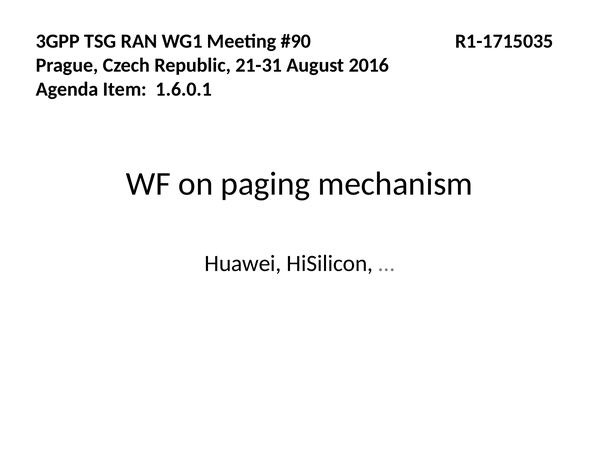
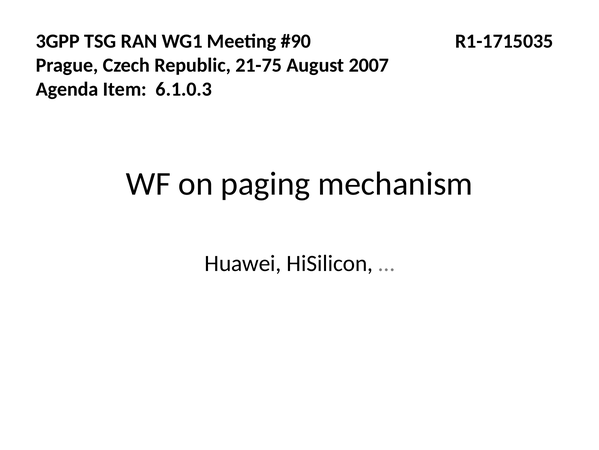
21-31: 21-31 -> 21-75 (259, 65)
2016: 2016 -> 2007 (369, 65)
1.6.0.1: 1.6.0.1 -> 6.1.0.3 (184, 89)
